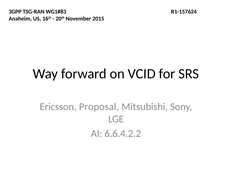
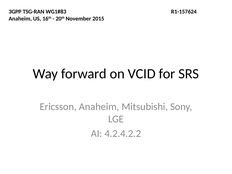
Ericsson Proposal: Proposal -> Anaheim (99, 107)
6.6.4.2.2: 6.6.4.2.2 -> 4.2.4.2.2 (123, 133)
